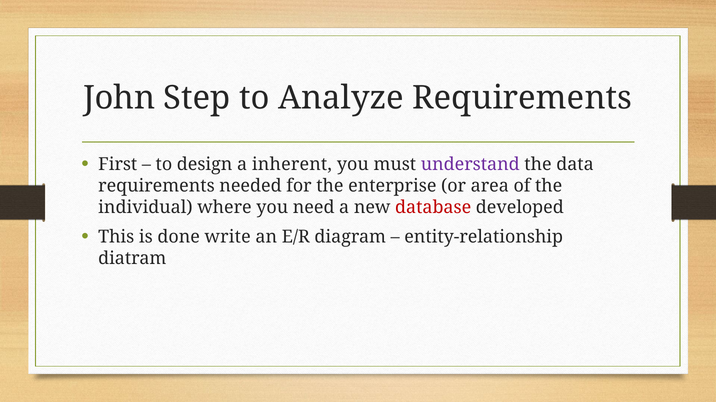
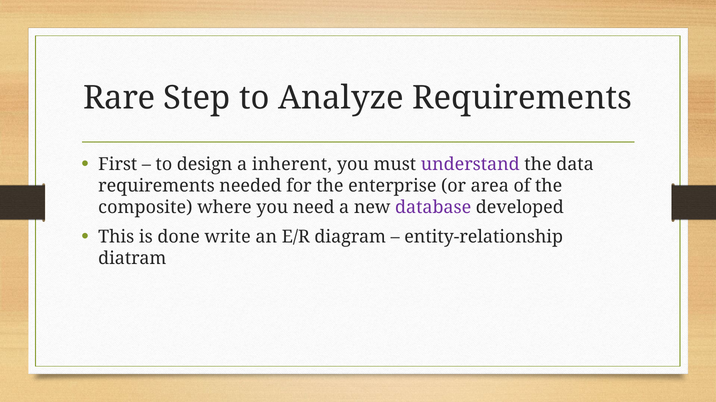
John: John -> Rare (119, 98)
individual: individual -> composite (145, 208)
database colour: red -> purple (433, 208)
